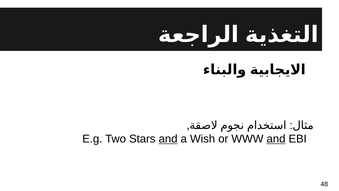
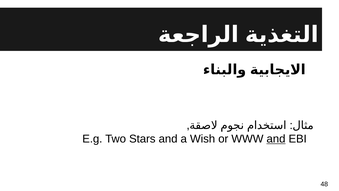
and underline: present -> none (168, 139)
